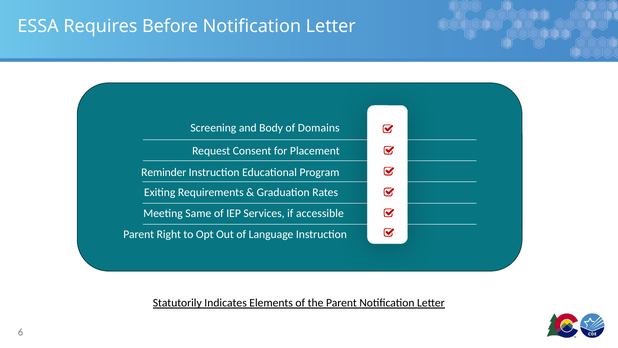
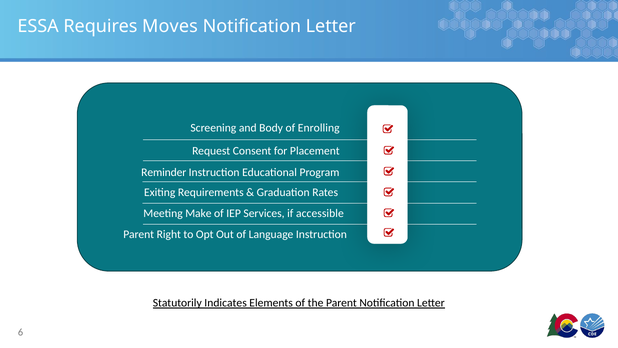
Before: Before -> Moves (170, 26)
Domains: Domains -> Enrolling (319, 128)
Same: Same -> Make (198, 213)
